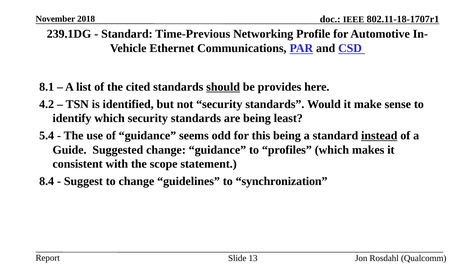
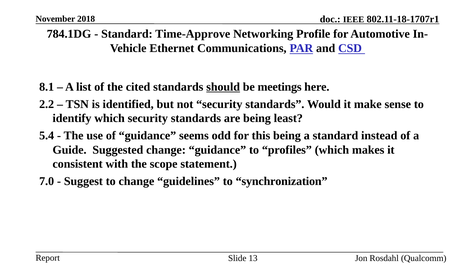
239.1DG: 239.1DG -> 784.1DG (69, 34)
Time-Previous: Time-Previous -> Time-Approve (193, 34)
provides: provides -> meetings (280, 87)
4.2: 4.2 -> 2.2 (47, 104)
instead underline: present -> none (379, 136)
8.4: 8.4 -> 7.0 (47, 181)
